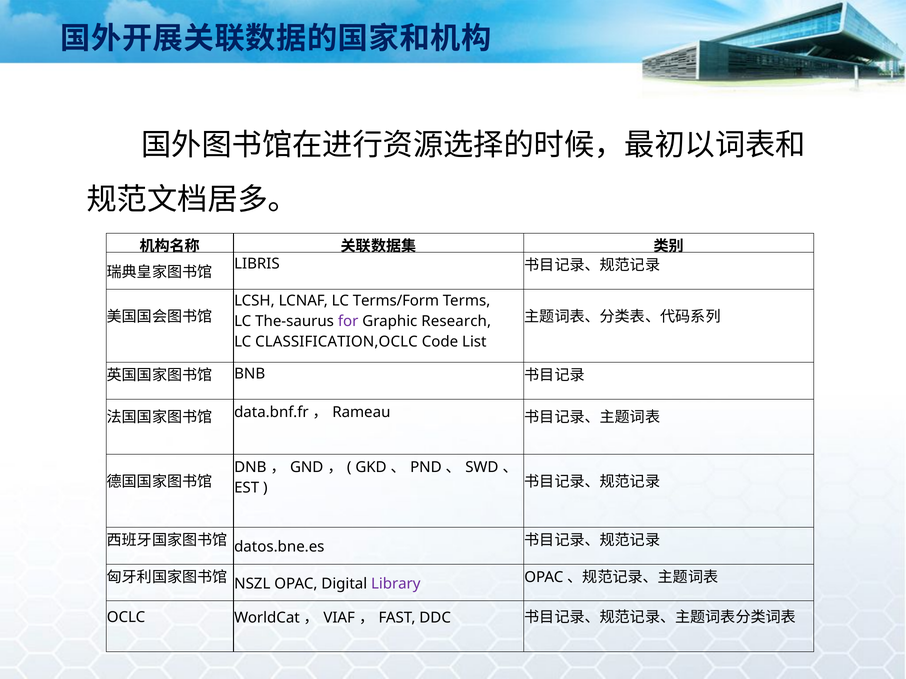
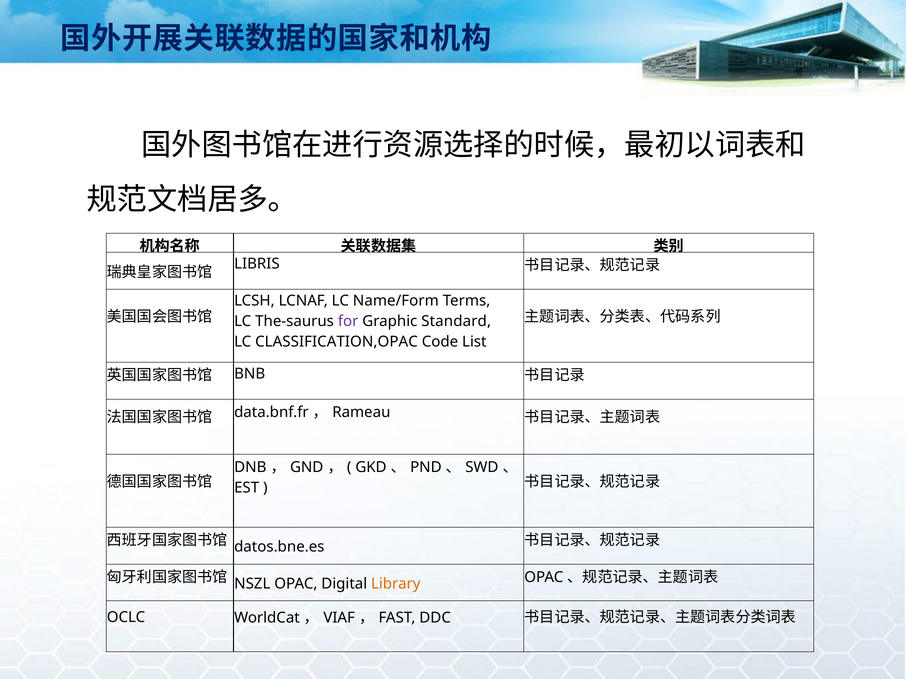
Terms/Form: Terms/Form -> Name/Form (396, 301)
Research: Research -> Standard (456, 322)
CLASSIFICATION,OCLC: CLASSIFICATION,OCLC -> CLASSIFICATION,OPAC (336, 342)
Library colour: purple -> orange (396, 584)
